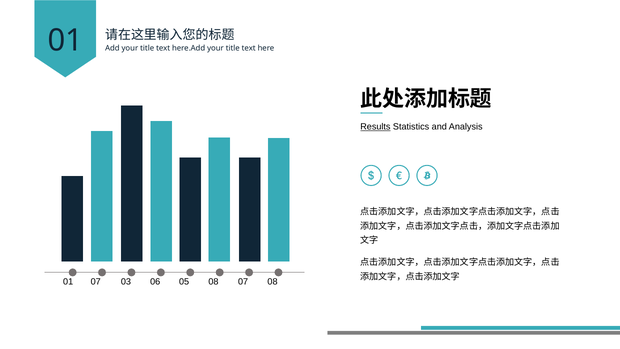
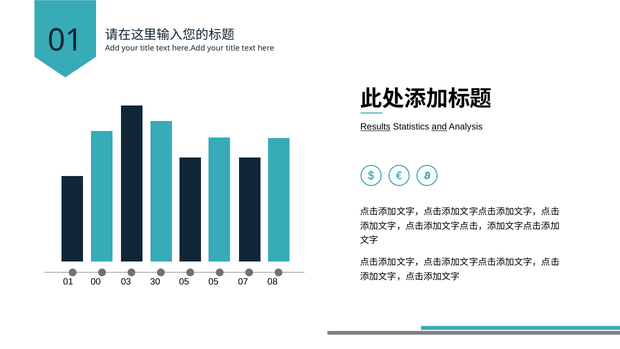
and underline: none -> present (439, 127)
01 07: 07 -> 00 (96, 282)
06: 06 -> 30 (155, 282)
05 08: 08 -> 05 (213, 282)
